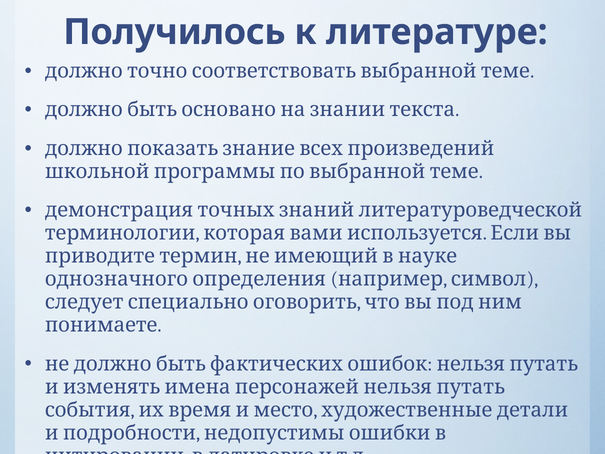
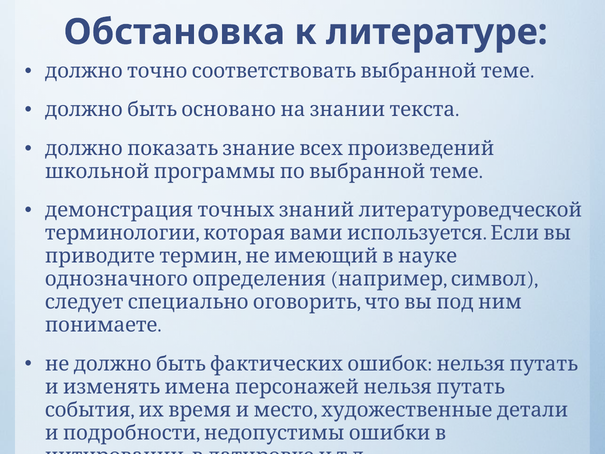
Получилось: Получилось -> Обстановка (174, 32)
